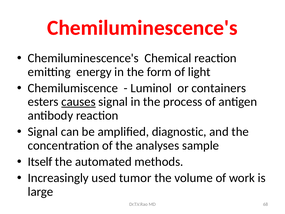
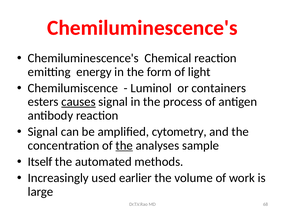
diagnostic: diagnostic -> cytometry (179, 132)
the underline: none -> present (124, 145)
tumor: tumor -> earlier (135, 178)
